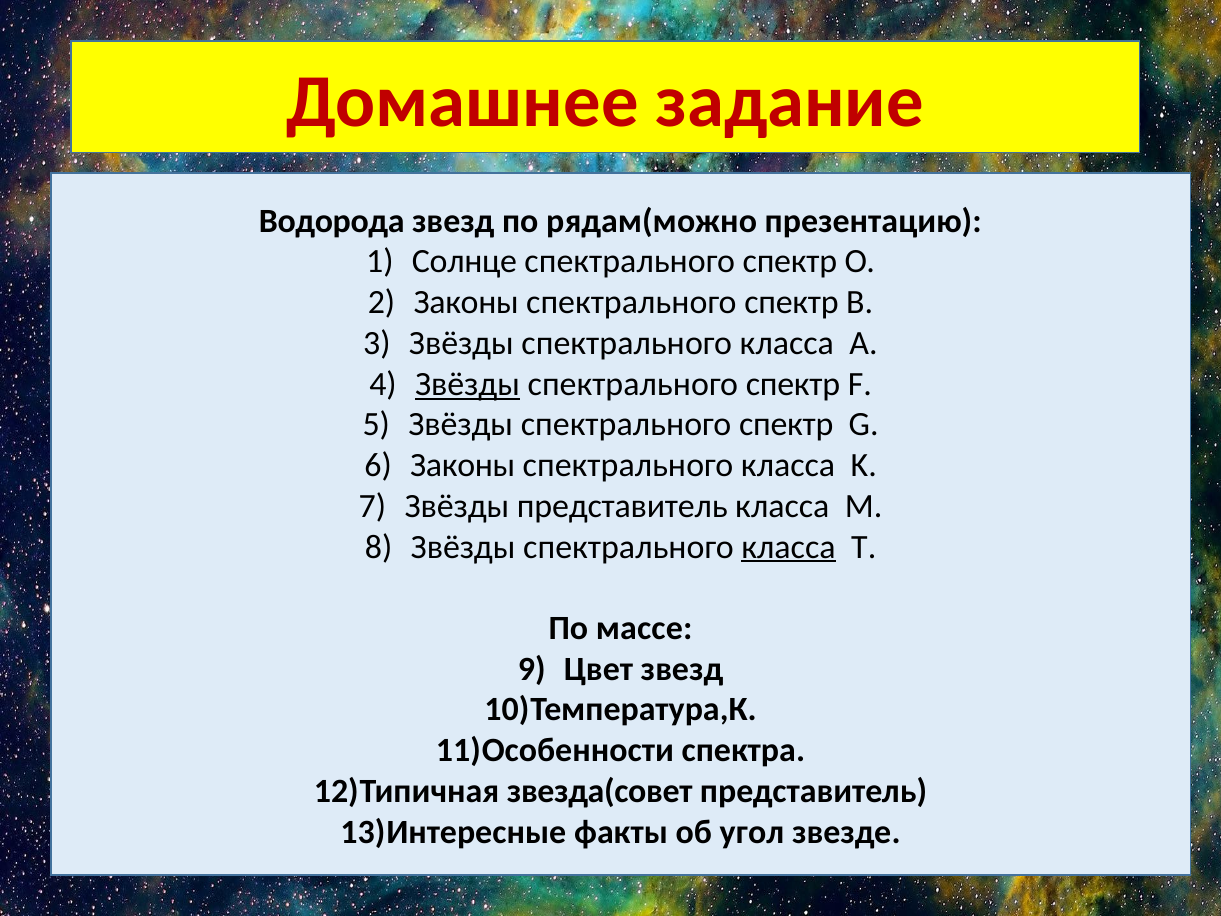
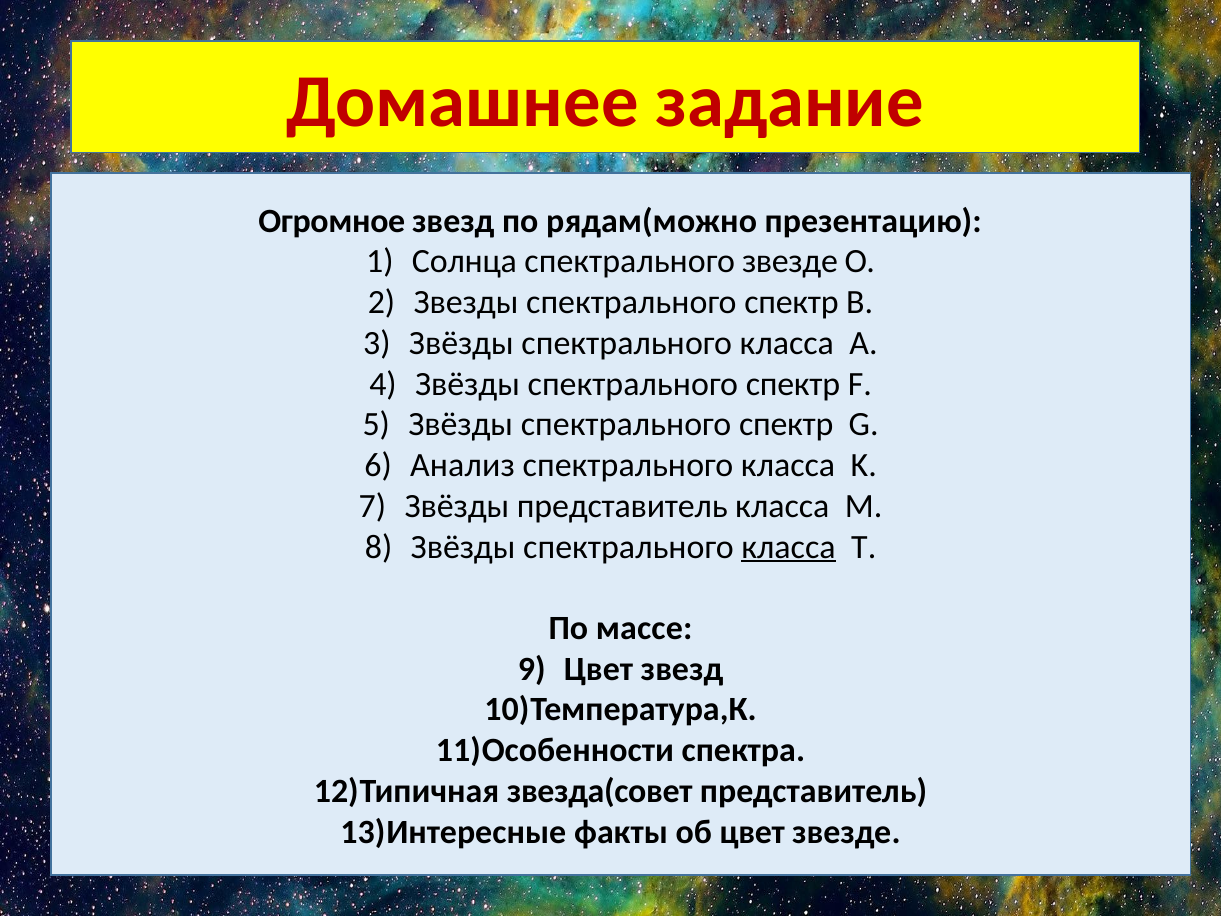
Водорода: Водорода -> Огромное (332, 221)
Солнце: Солнце -> Солнца (464, 262)
спектр: спектр -> звезде (790, 262)
Законы: Законы -> Звезды (466, 302)
Звёзды underline: present -> none (467, 384)
Законы: Законы -> Анализ (463, 465)
об угол: угол -> цвет (752, 832)
